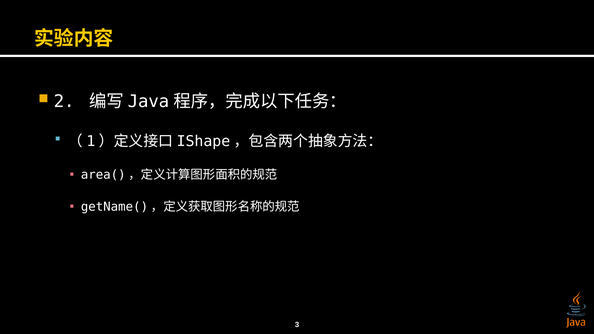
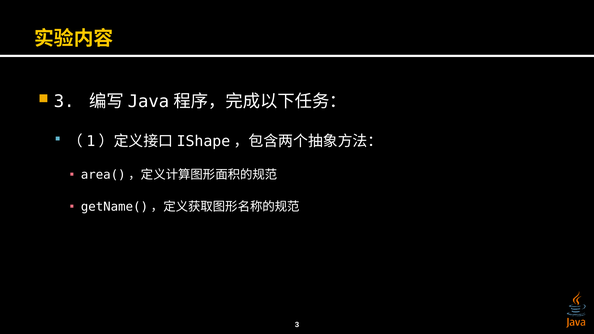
2: 2 -> 3 (64, 101)
